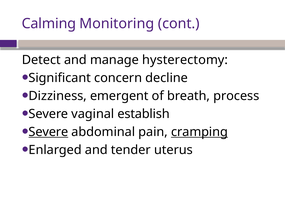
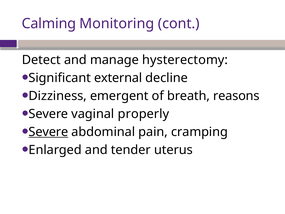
concern: concern -> external (118, 78)
process: process -> reasons (236, 96)
establish: establish -> properly (143, 114)
cramping underline: present -> none (199, 132)
